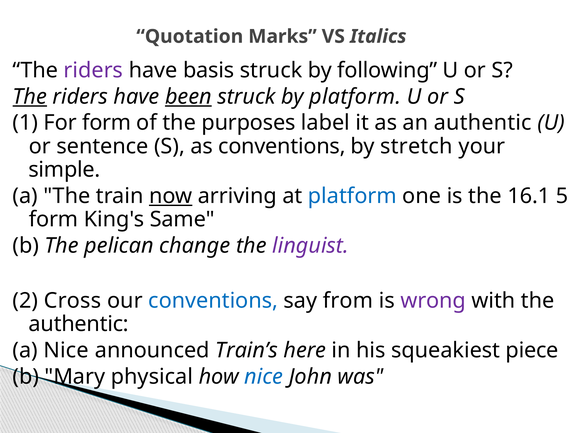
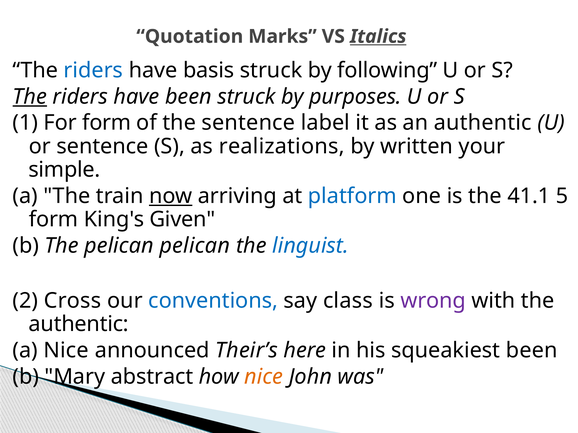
Italics underline: none -> present (378, 37)
riders colour: purple -> blue (93, 70)
been underline: present -> none (188, 97)
by platform: platform -> purposes (355, 97)
the purposes: purposes -> sentence (248, 123)
as conventions: conventions -> realizations (282, 146)
stretch: stretch -> written (417, 146)
16.1: 16.1 -> 41.1 (529, 196)
Same: Same -> Given (182, 220)
pelican change: change -> pelican (195, 246)
linguist colour: purple -> blue (310, 246)
from: from -> class (348, 301)
Train’s: Train’s -> Their’s (247, 351)
squeakiest piece: piece -> been (532, 351)
physical: physical -> abstract (152, 377)
nice colour: blue -> orange (264, 377)
